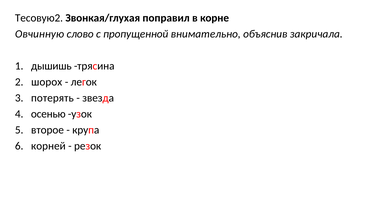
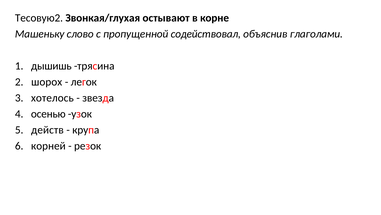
поправил: поправил -> остывают (166, 18)
Овчинную: Овчинную -> Машеньку (40, 34)
внимательно: внимательно -> содействовал (206, 34)
закричала: закричала -> глаголами (316, 34)
потерять: потерять -> хотелось (52, 98)
второе: второе -> действ (47, 130)
